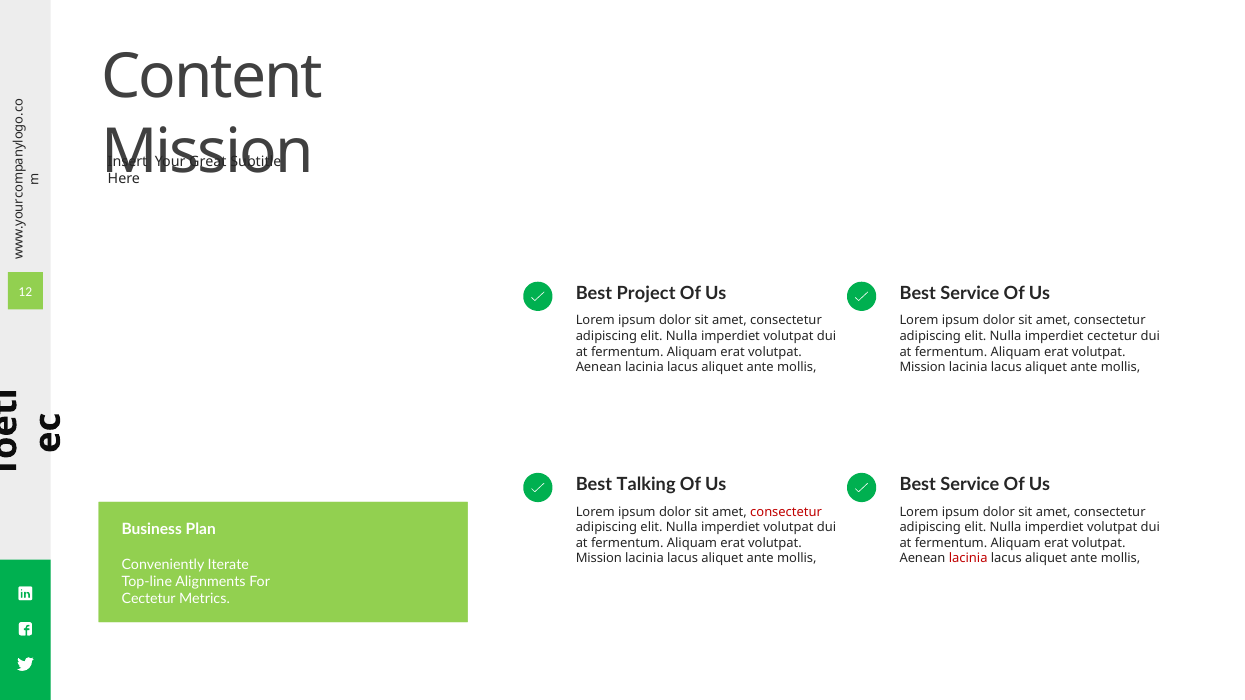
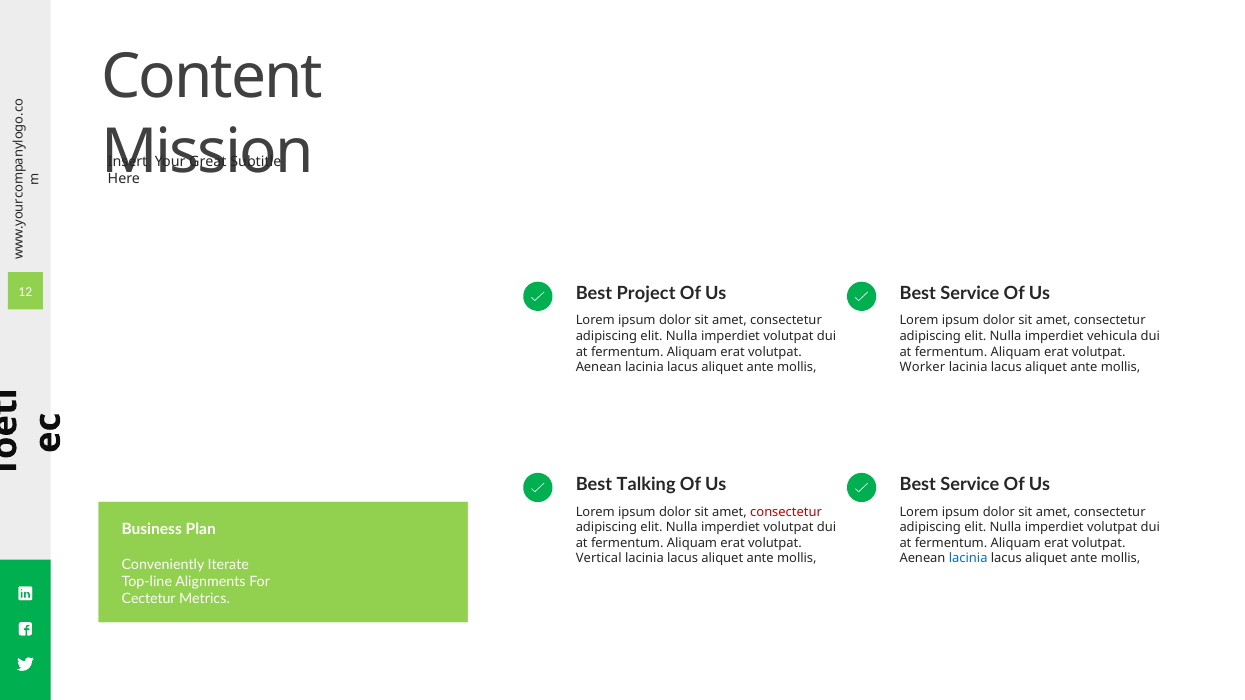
imperdiet cectetur: cectetur -> vehicula (1112, 336)
Mission: Mission -> Worker (922, 368)
Mission: Mission -> Vertical (599, 559)
lacinia colour: red -> blue (968, 559)
